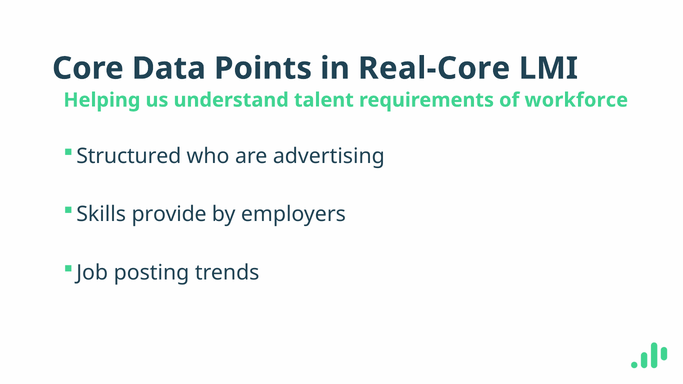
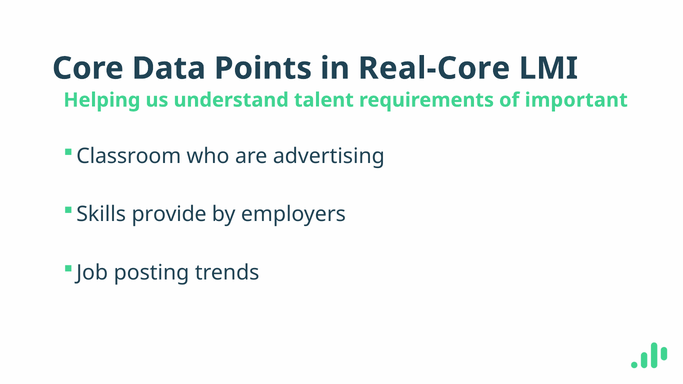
workforce: workforce -> important (576, 100)
Structured: Structured -> Classroom (129, 156)
